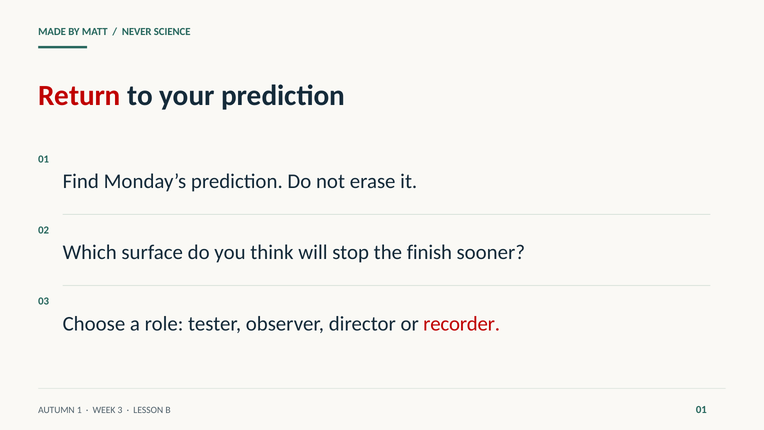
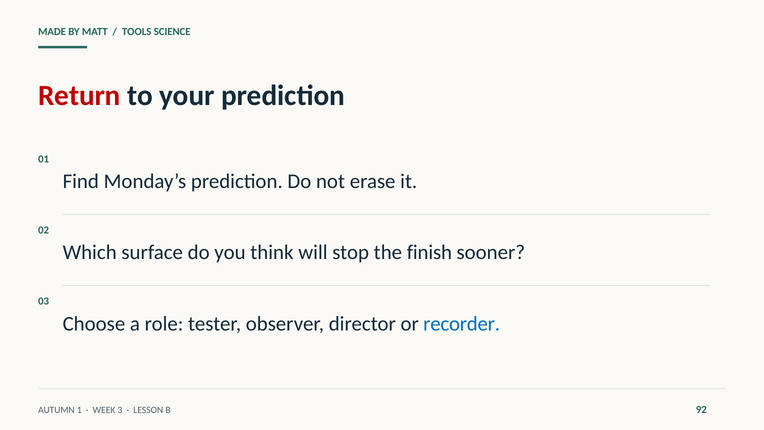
NEVER: NEVER -> TOOLS (137, 32)
recorder colour: red -> blue (462, 323)
B 01: 01 -> 92 (701, 410)
